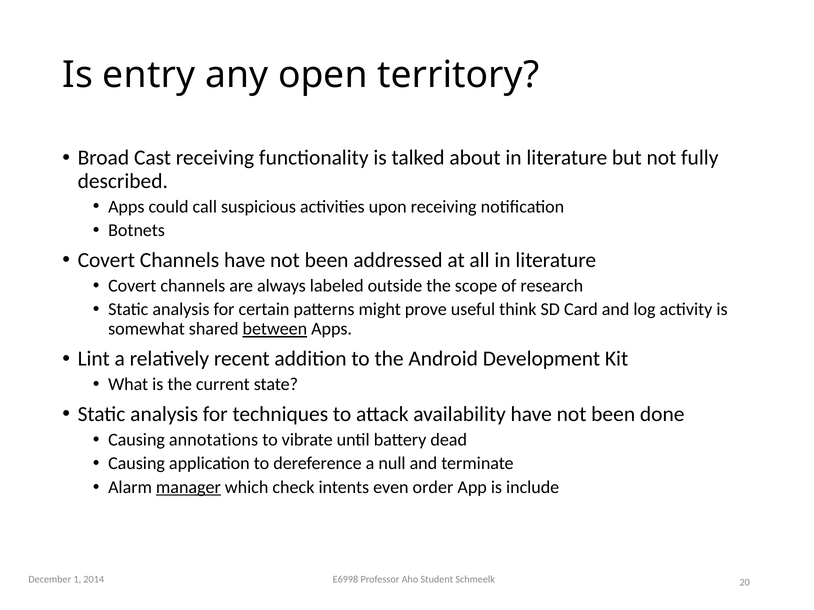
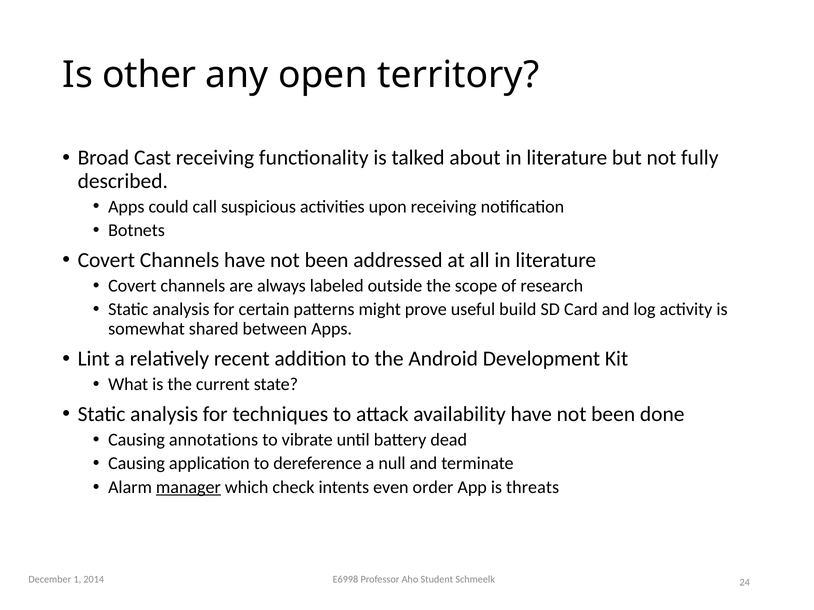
entry: entry -> other (149, 75)
think: think -> build (518, 310)
between underline: present -> none (275, 329)
include: include -> threats (533, 488)
20: 20 -> 24 (745, 583)
